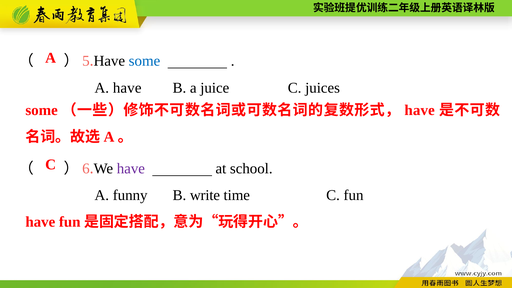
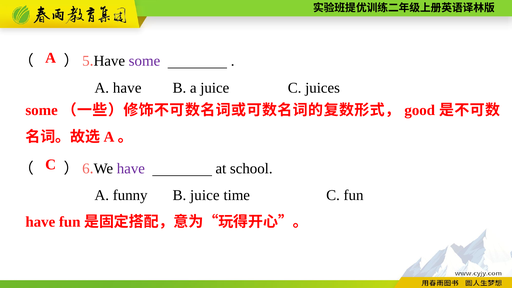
some colour: blue -> purple (144, 61)
have: have -> good (420, 110)
B write: write -> juice (205, 195)
